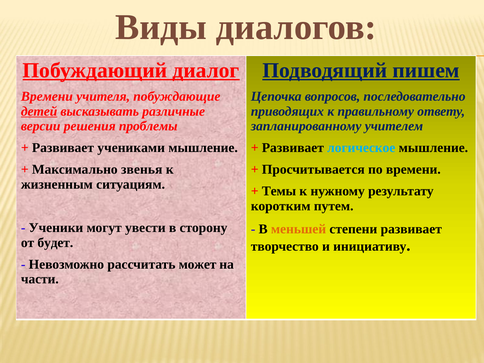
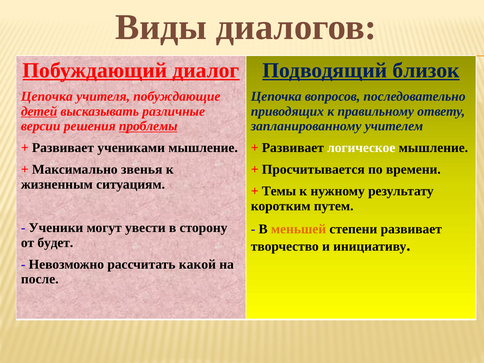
пишем: пишем -> близок (426, 70)
Времени: Времени -> Цепочка (47, 96)
проблемы underline: none -> present (148, 126)
логическое colour: light blue -> white (361, 148)
может: может -> какой (197, 264)
части: части -> после (40, 279)
